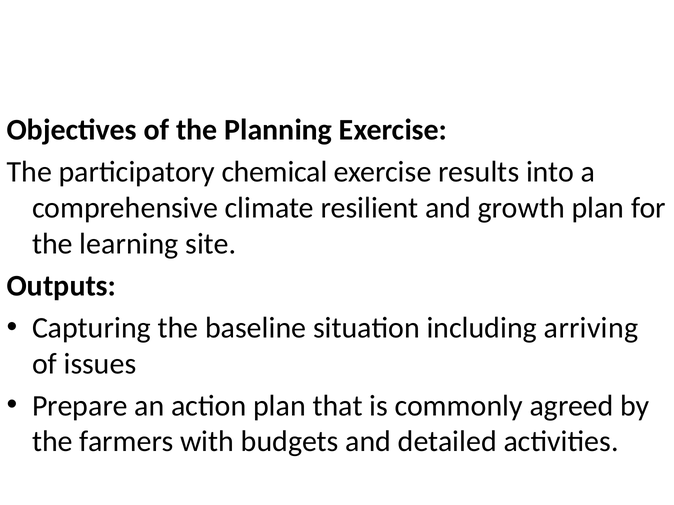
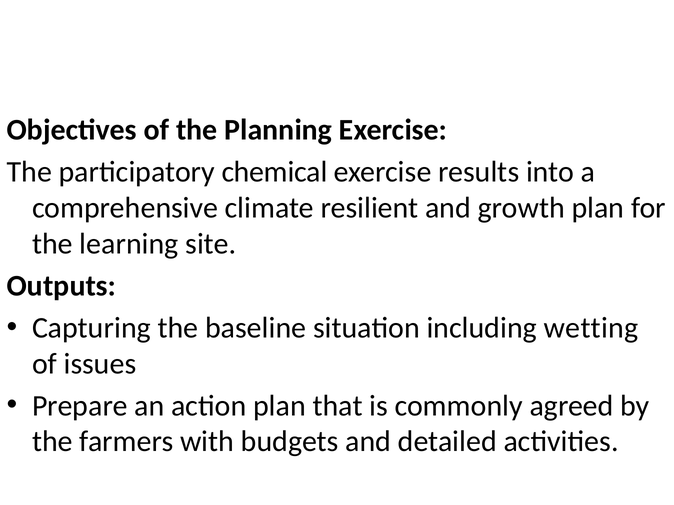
arriving: arriving -> wetting (591, 328)
